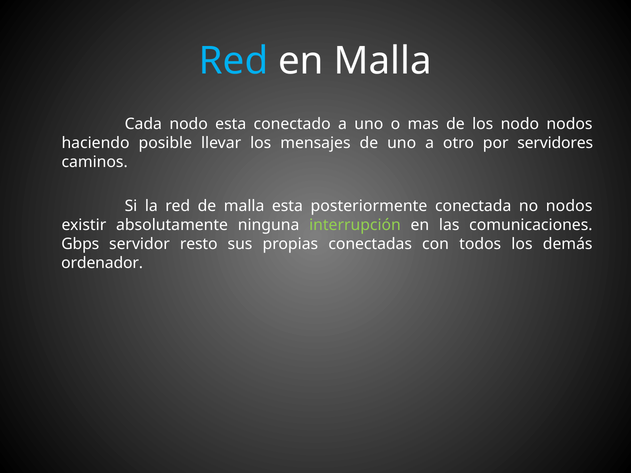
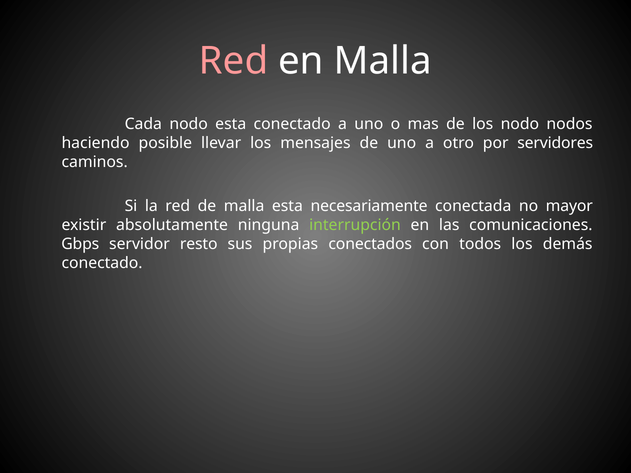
Red colour: light blue -> pink (234, 61)
posteriormente: posteriormente -> necesariamente (369, 206)
no nodos: nodos -> mayor (569, 206)
conectadas: conectadas -> conectados (370, 244)
ordenador: ordenador -> conectado (102, 263)
